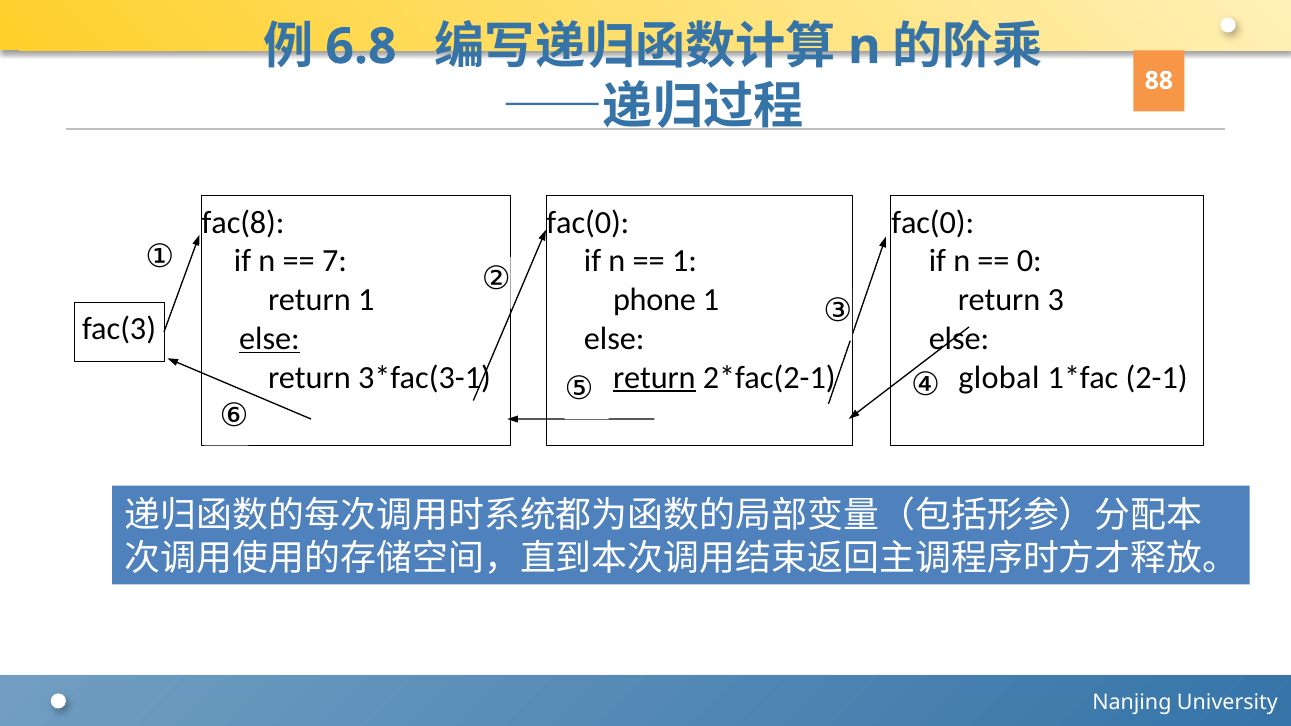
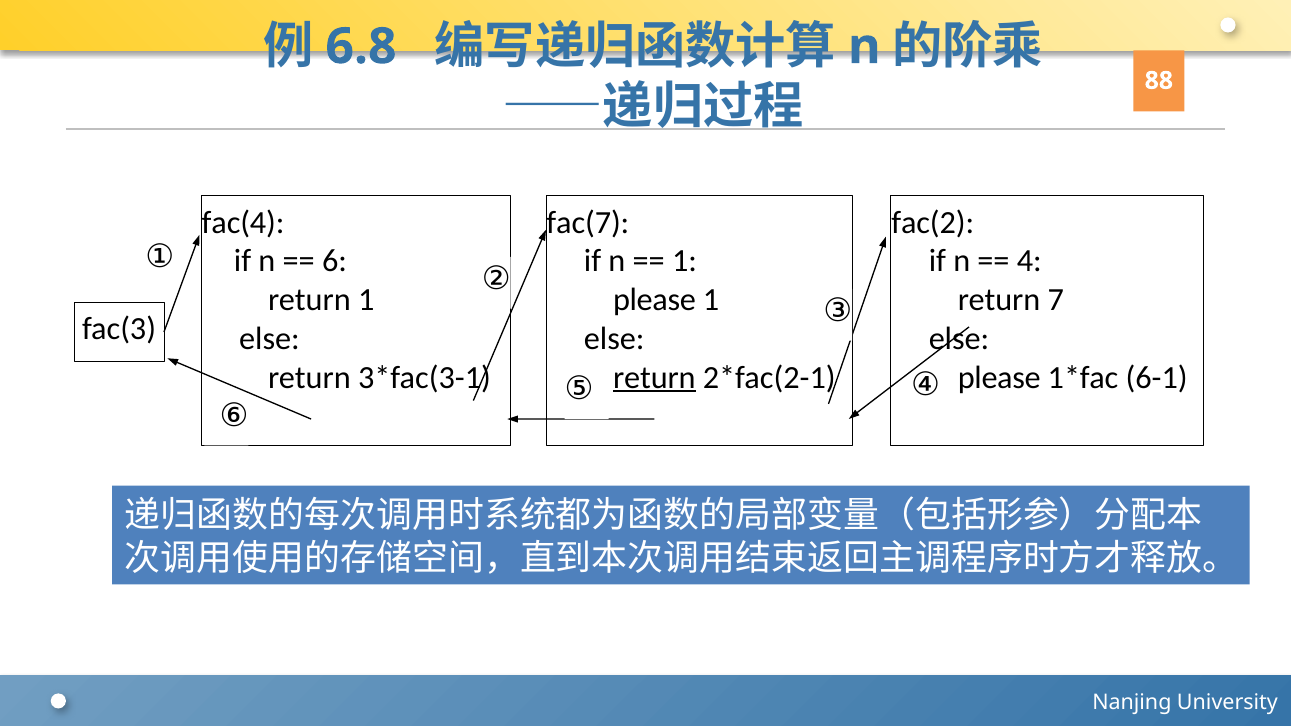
fac(8: fac(8 -> fac(4 (243, 223)
fac(0: fac(0 -> fac(7 (588, 223)
fac(0: fac(0 -> fac(2 (933, 223)
7: 7 -> 6 (335, 261)
0: 0 -> 4 (1029, 261)
phone: phone -> please (654, 300)
3: 3 -> 7 (1056, 300)
else underline: present -> none (269, 339)
global: global -> please (999, 377)
2-1: 2-1 -> 6-1 (1157, 377)
